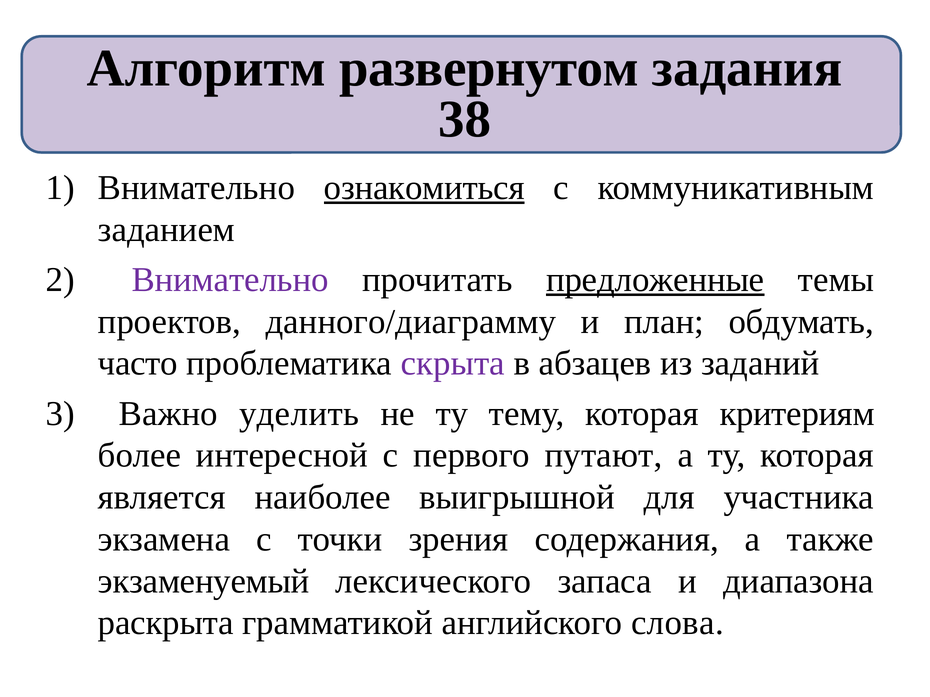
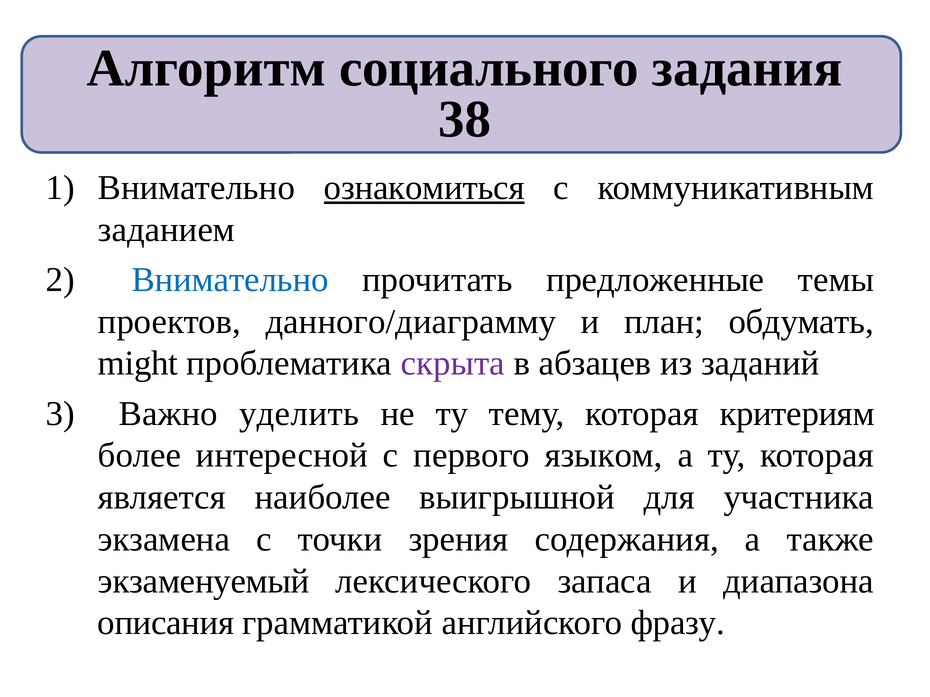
развернутом: развернутом -> социального (489, 69)
Внимательно colour: purple -> blue (230, 280)
предложенные underline: present -> none (655, 280)
часто: часто -> might (138, 364)
путают: путают -> языком (604, 456)
раскрыта: раскрыта -> описания (166, 623)
слова: слова -> фразу (678, 623)
